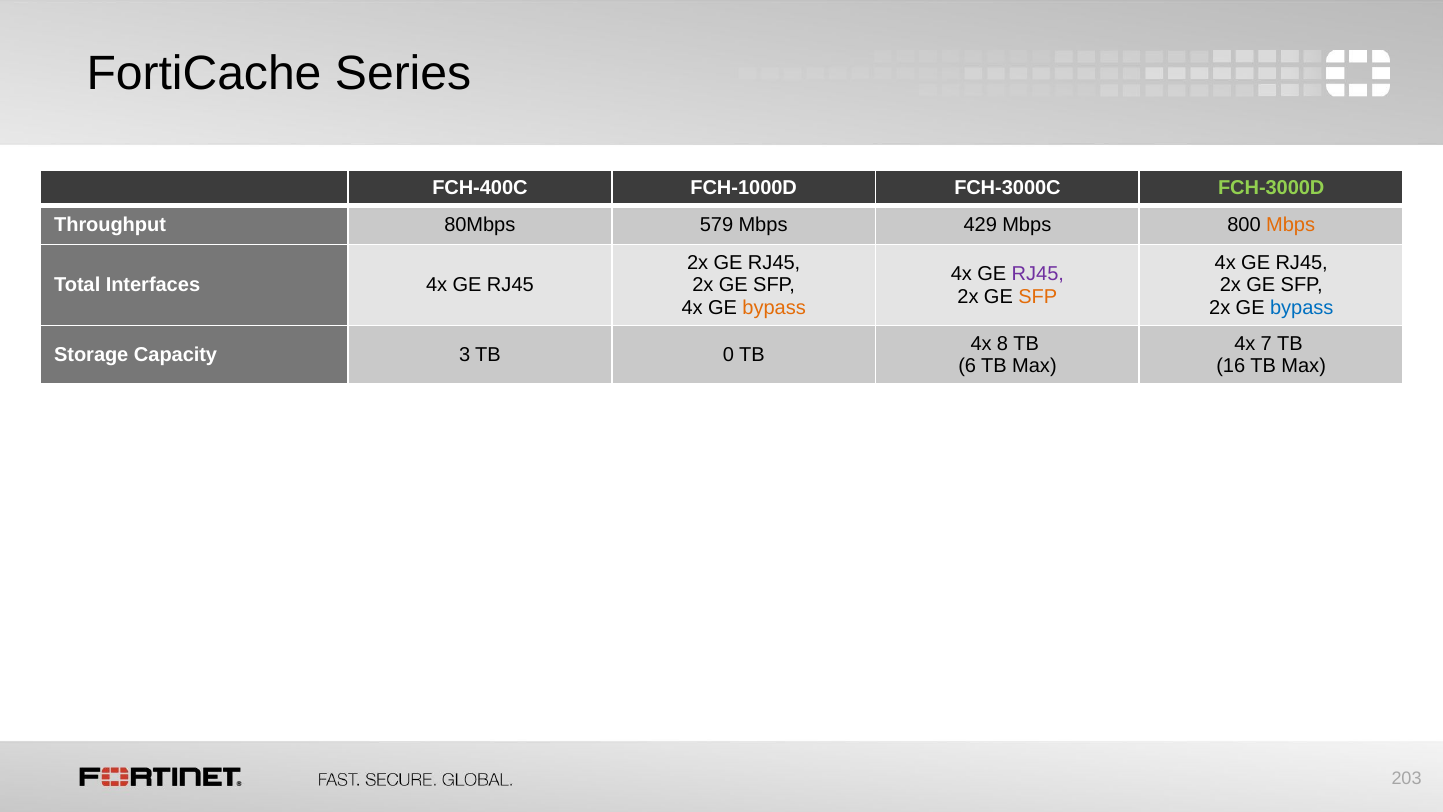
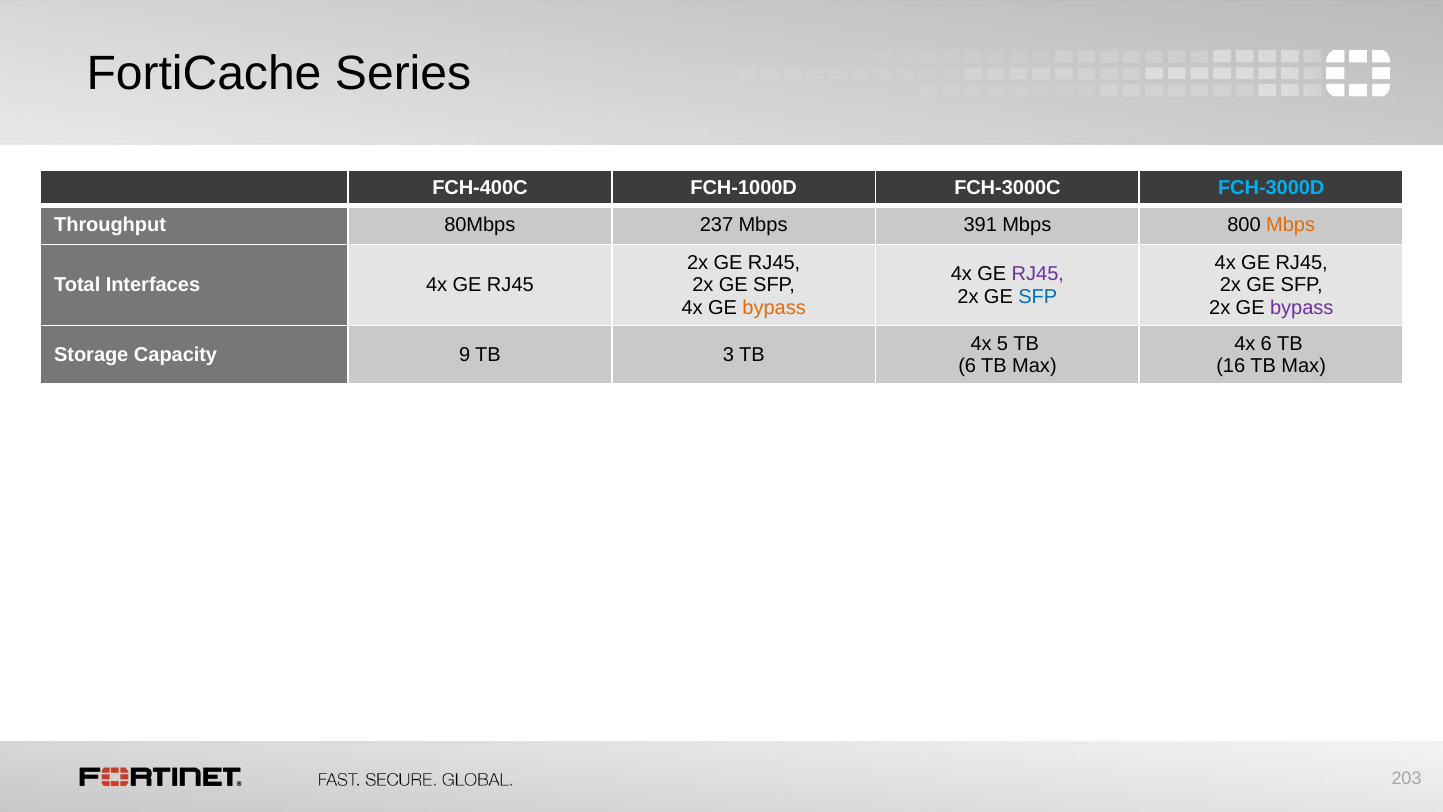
FCH-3000D colour: light green -> light blue (1271, 188)
579: 579 -> 237 (717, 225)
429: 429 -> 391 (980, 225)
SFP colour: orange -> blue (1038, 296)
bypass colour: blue -> purple (1302, 308)
8: 8 -> 5 (1003, 343)
4x 7: 7 -> 6 (1266, 343)
3: 3 -> 9 (465, 355)
0: 0 -> 3 (728, 355)
